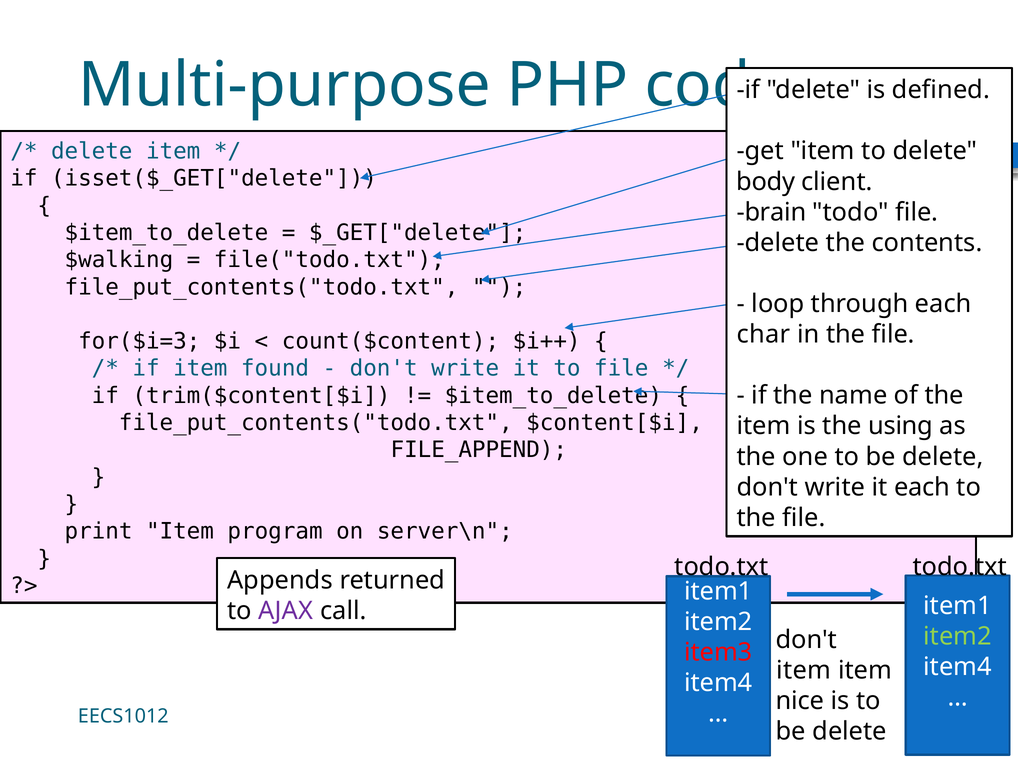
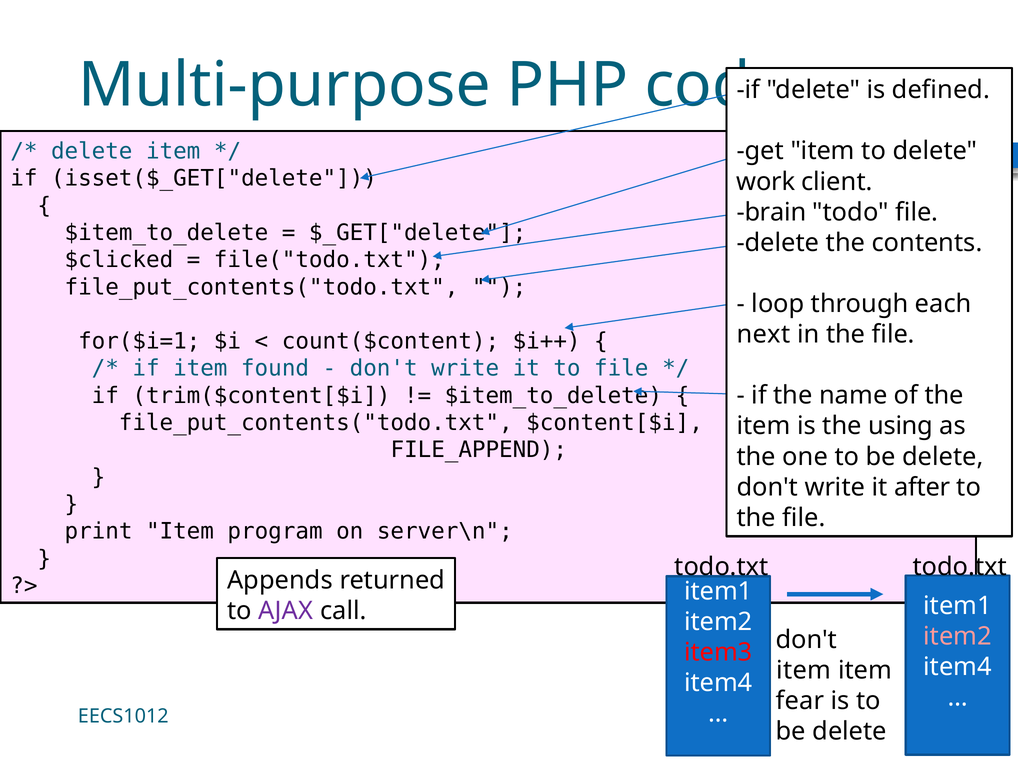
body: body -> work (766, 181)
$walking: $walking -> $clicked (119, 260)
char: char -> next (763, 334)
for($i=3: for($i=3 -> for($i=1 (139, 341)
it each: each -> after (922, 487)
item2 colour: light green -> pink (958, 636)
nice: nice -> fear (800, 700)
